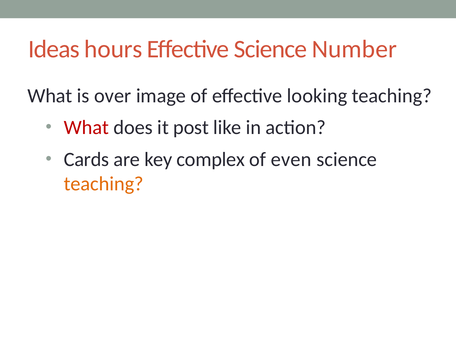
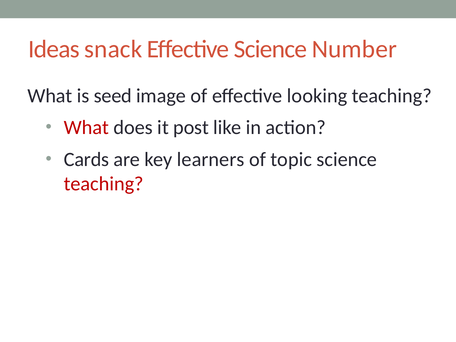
hours: hours -> snack (113, 49)
over: over -> seed (113, 96)
complex: complex -> learners (211, 160)
even: even -> topic (291, 160)
teaching colour: orange -> red (104, 184)
